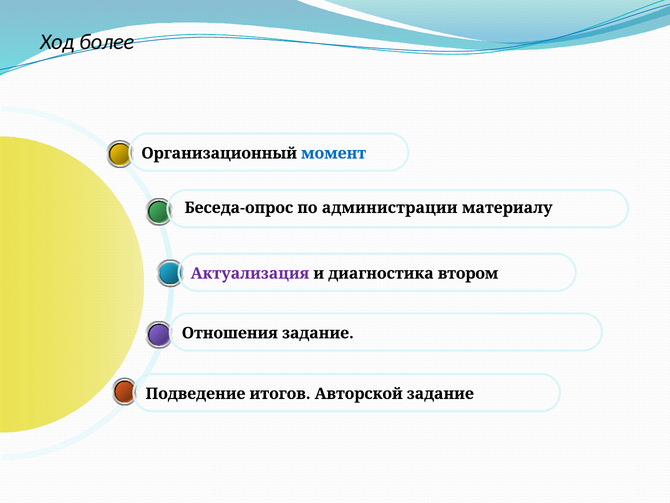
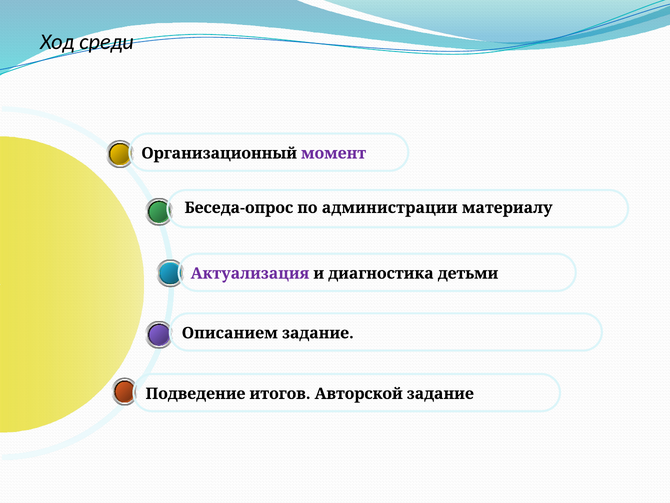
более: более -> среди (107, 42)
момент colour: blue -> purple (334, 153)
втором: втором -> детьми (468, 273)
Отношения: Отношения -> Описанием (230, 333)
